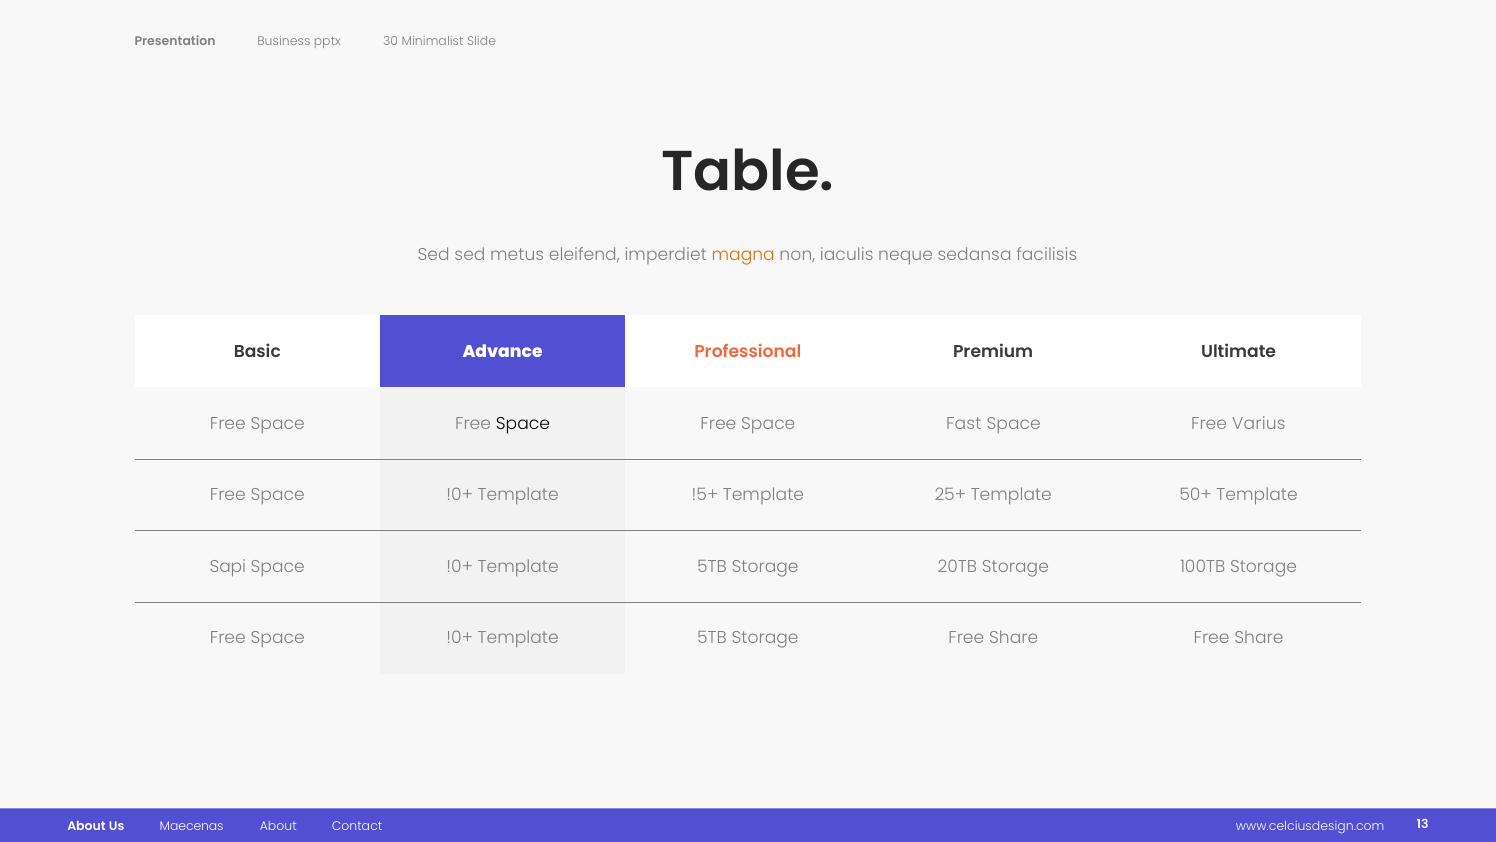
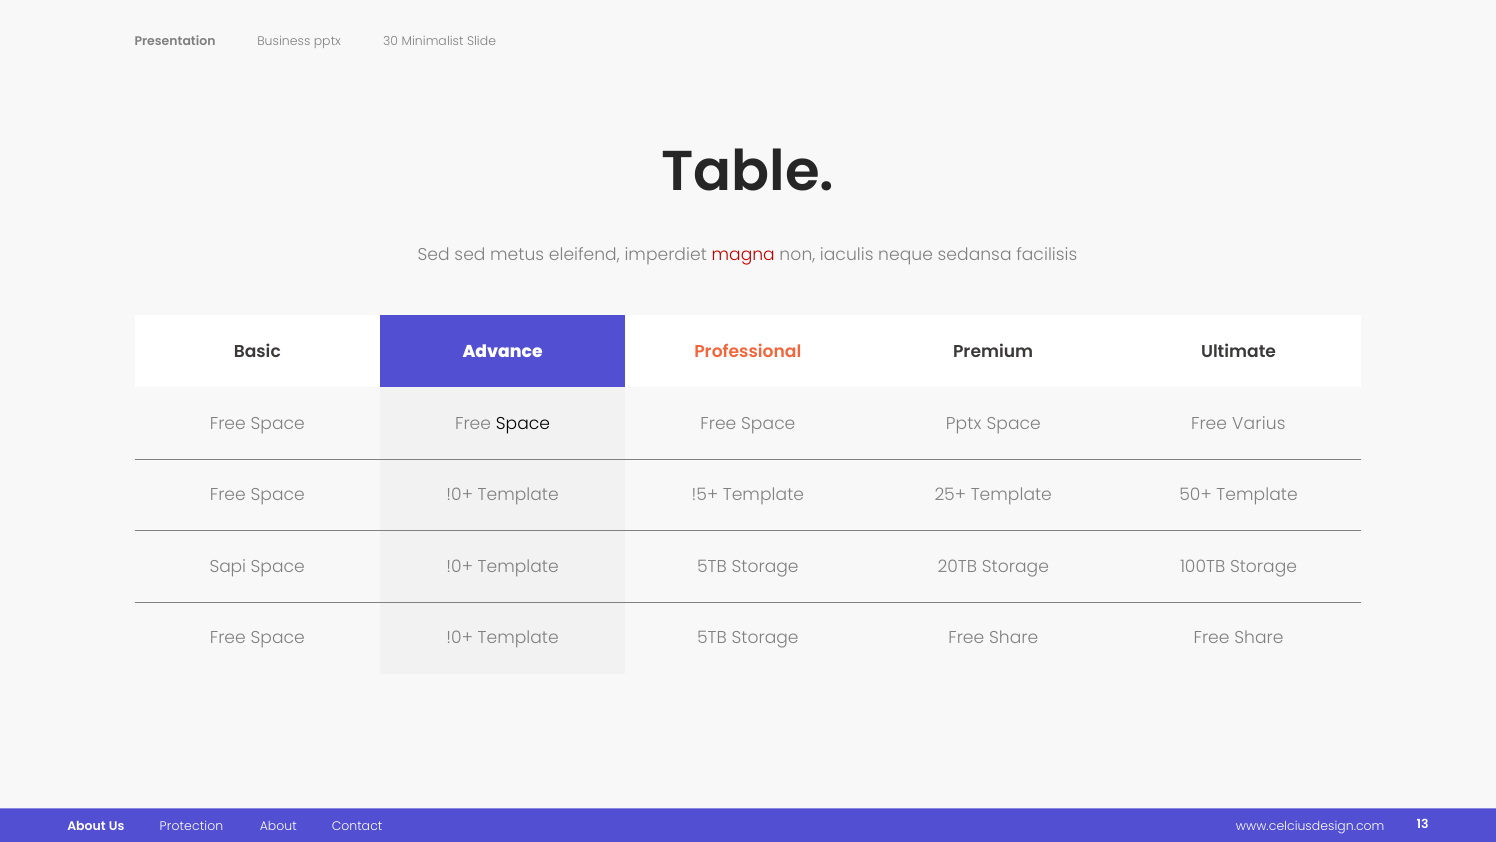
magna colour: orange -> red (743, 255)
Space Fast: Fast -> Pptx (964, 423)
Maecenas: Maecenas -> Protection (192, 825)
